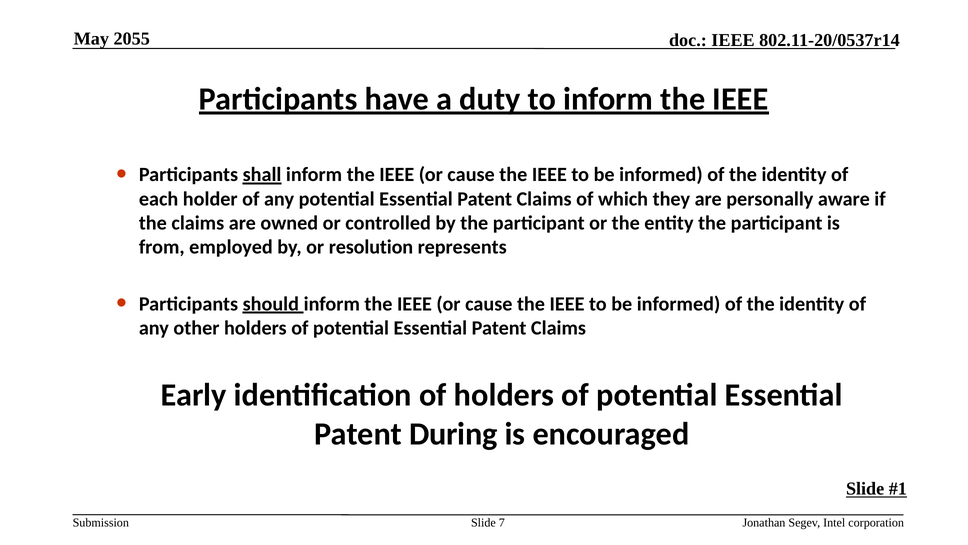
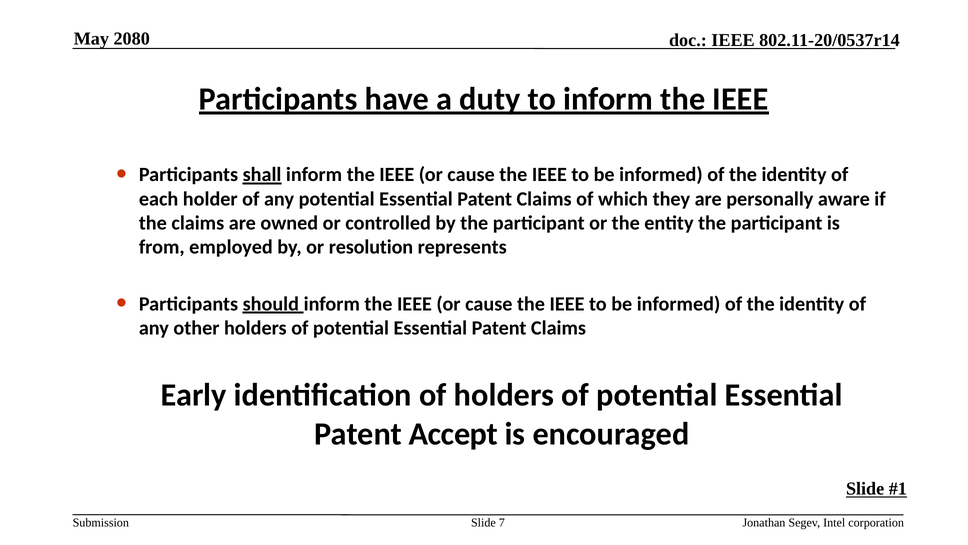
2055: 2055 -> 2080 (132, 38)
During: During -> Accept (453, 434)
